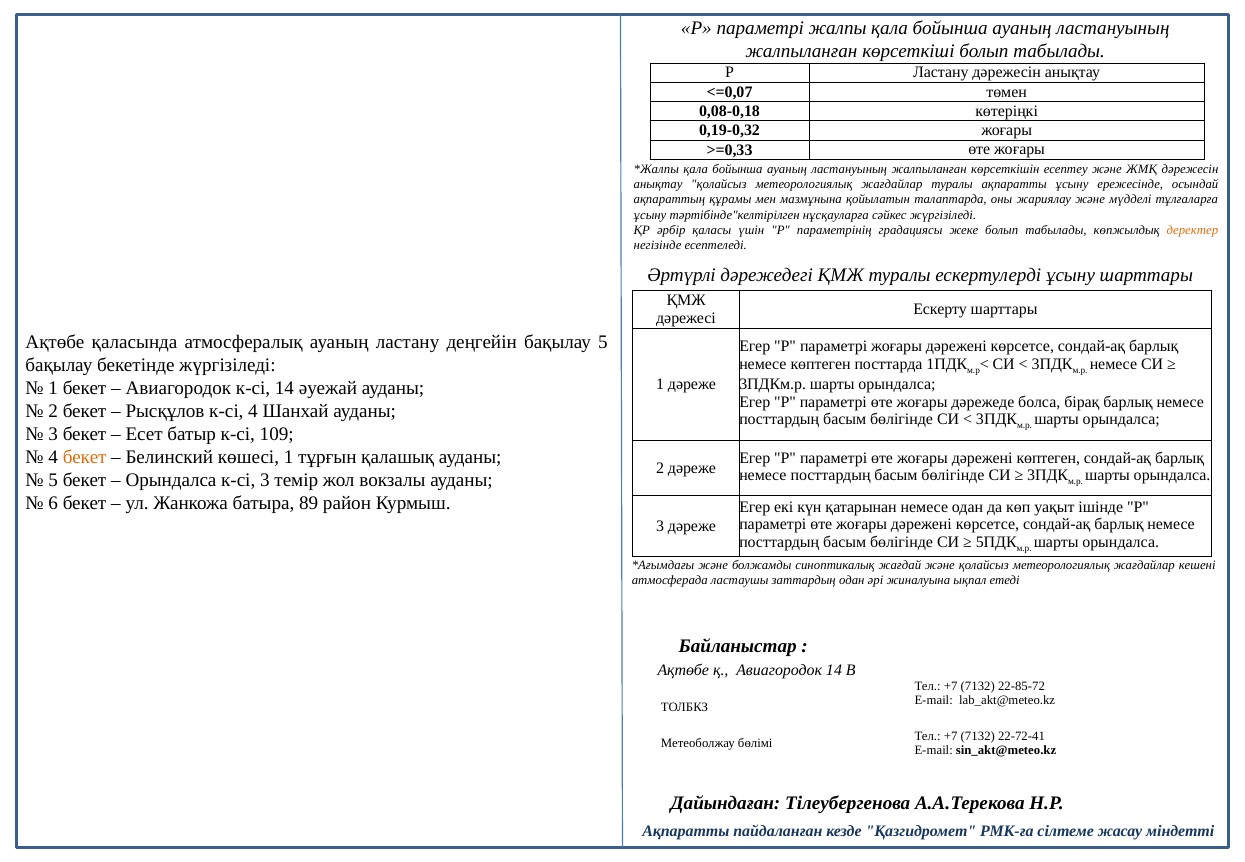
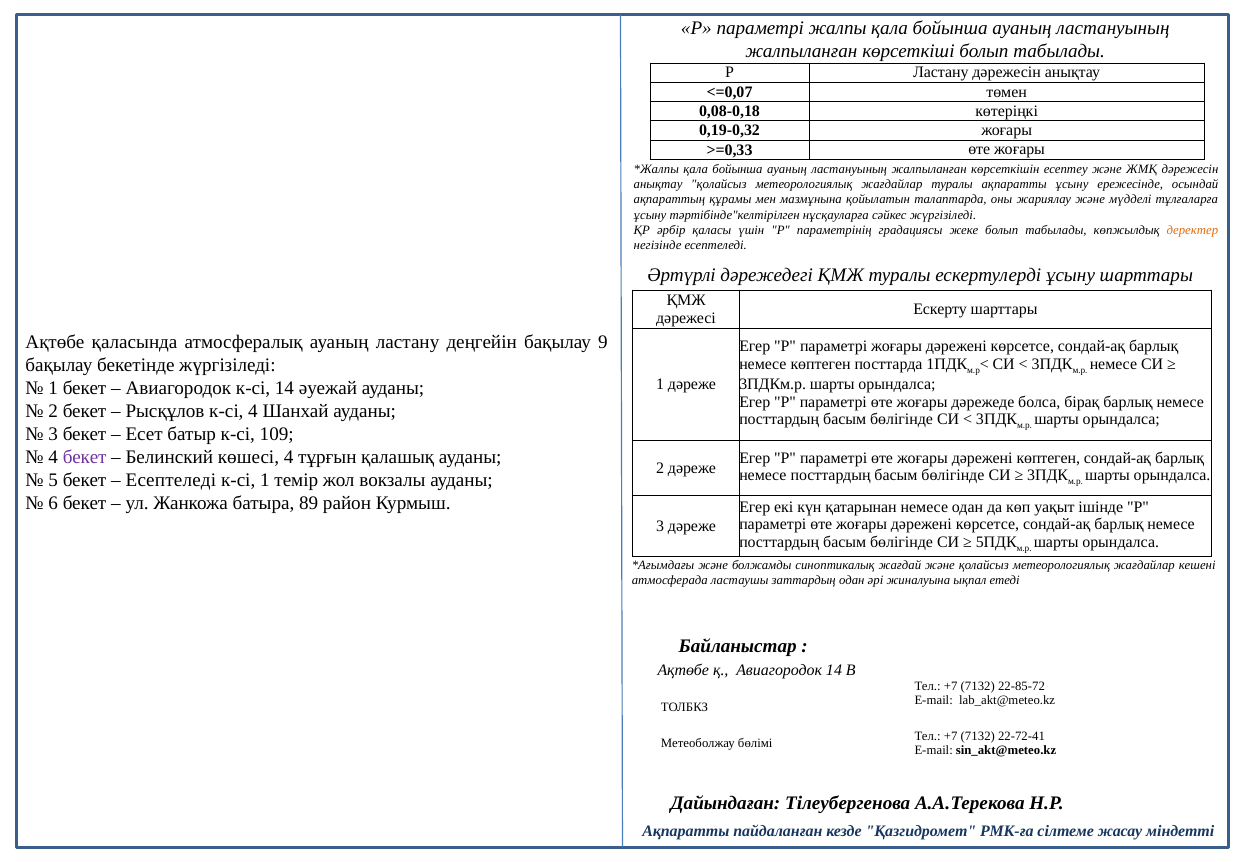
бақылау 5: 5 -> 9 (603, 342)
бекет colour: orange -> purple (85, 457)
көшесі 1: 1 -> 4 (289, 457)
Орындалса: Орындалса -> Есептеледі (171, 480)
к-сі 3: 3 -> 1 (265, 480)
